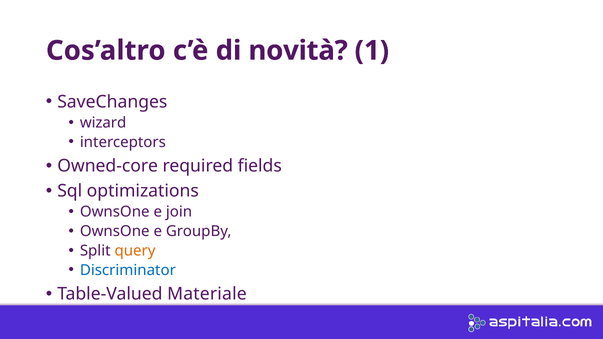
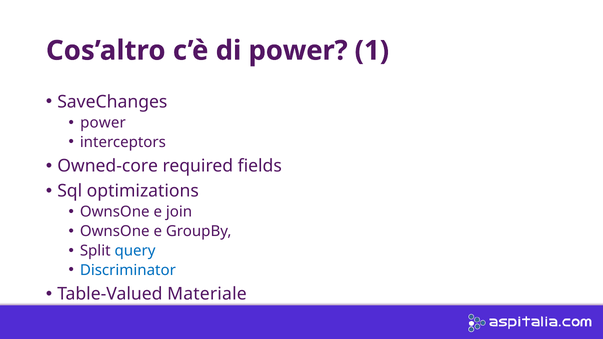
di novità: novità -> power (298, 51)
wizard: wizard -> power (103, 123)
query colour: orange -> blue (135, 251)
